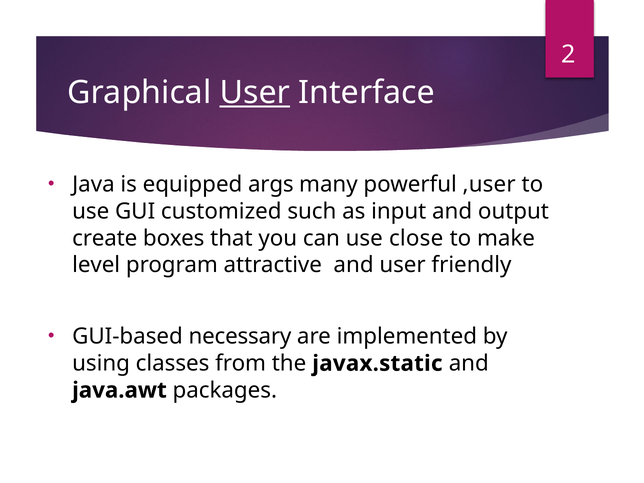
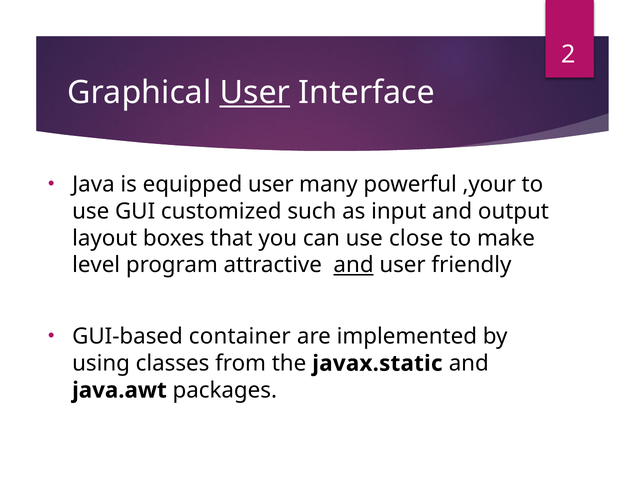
equipped args: args -> user (271, 185)
,user: ,user -> ,your (489, 185)
create: create -> layout (105, 238)
and underline: none -> present (354, 265)
necessary: necessary -> container (240, 337)
